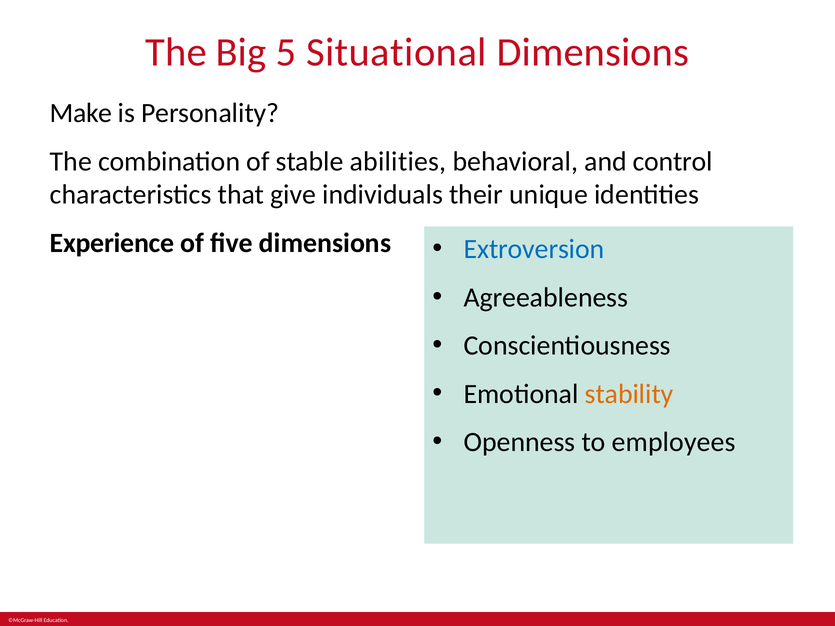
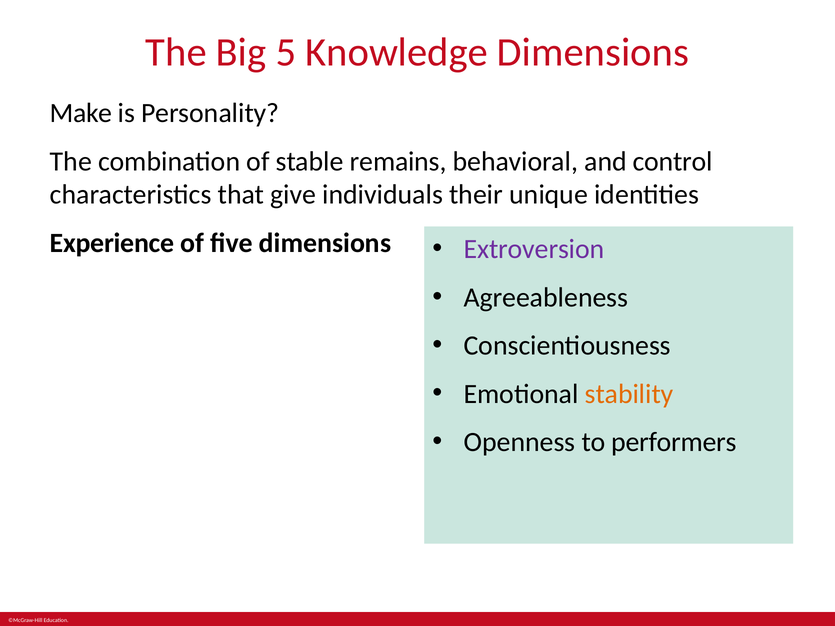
Situational: Situational -> Knowledge (397, 52)
abilities: abilities -> remains (398, 161)
Extroversion colour: blue -> purple (534, 249)
employees: employees -> performers (674, 442)
